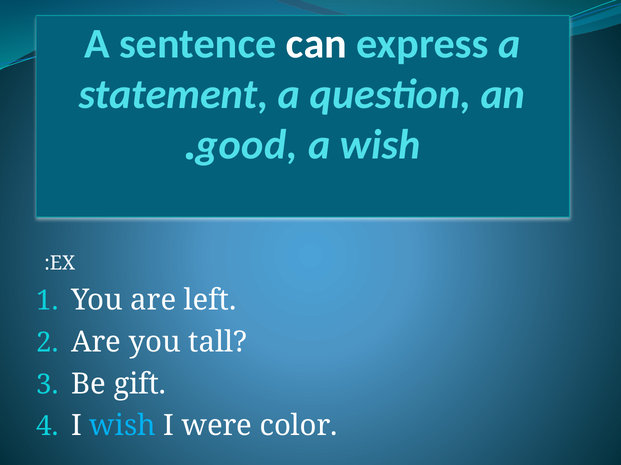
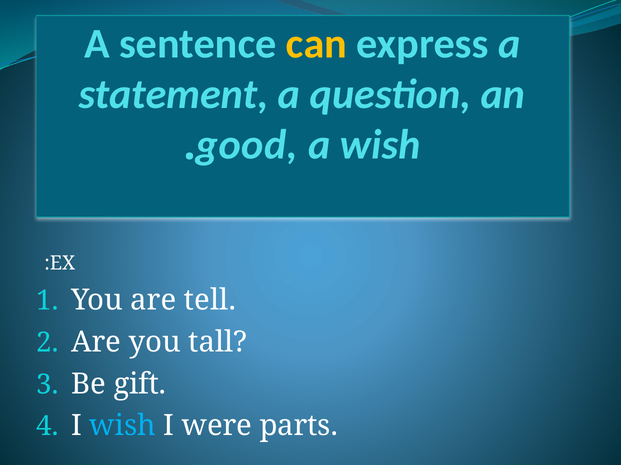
can colour: white -> yellow (316, 44)
left: left -> tell (210, 301)
color: color -> parts (299, 426)
